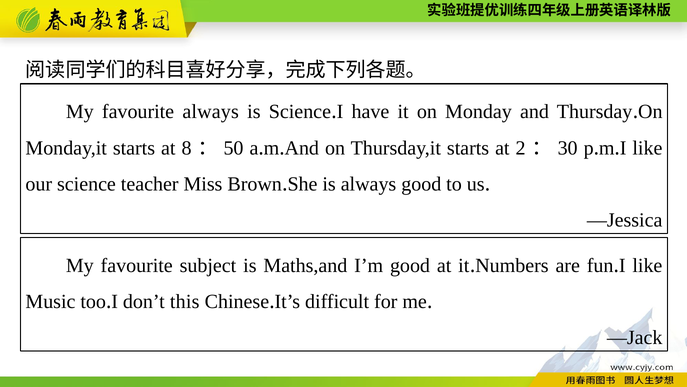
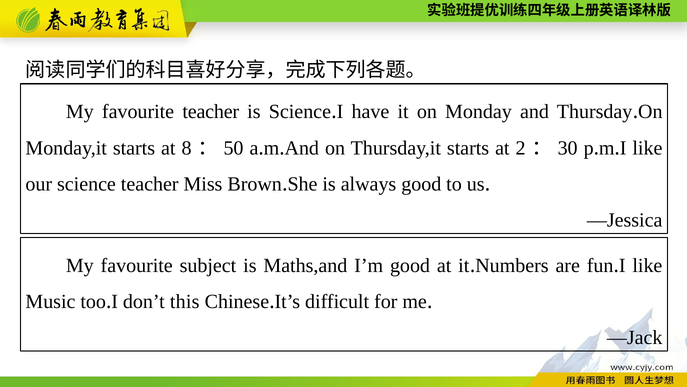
favourite always: always -> teacher (211, 112)
